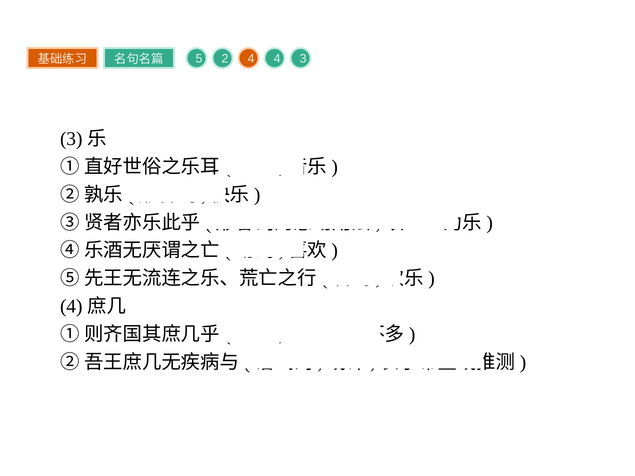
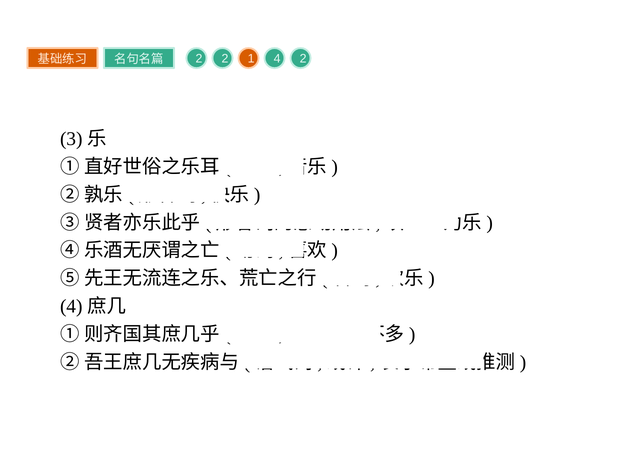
5: 5 -> 2 (199, 59)
2 4: 4 -> 1 (251, 59)
4 3: 3 -> 2 (303, 59)
